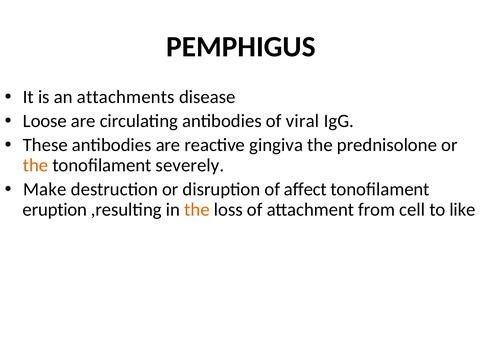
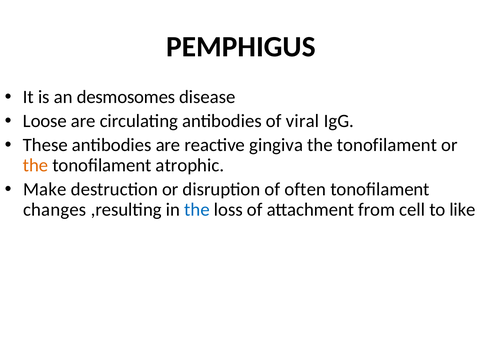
attachments: attachments -> desmosomes (126, 97)
prednisolone: prednisolone -> tonofilament (387, 145)
severely: severely -> atrophic (190, 165)
affect: affect -> often (305, 189)
eruption: eruption -> changes (55, 209)
the colour: orange -> blue (197, 209)
